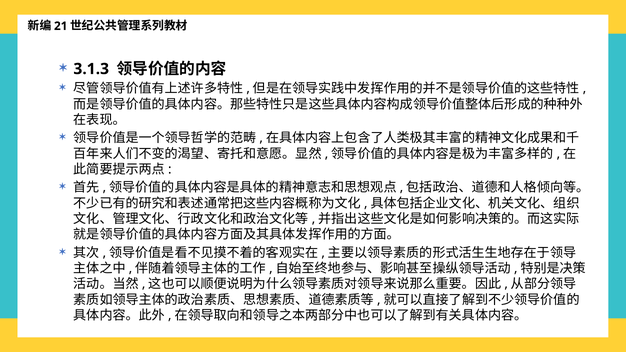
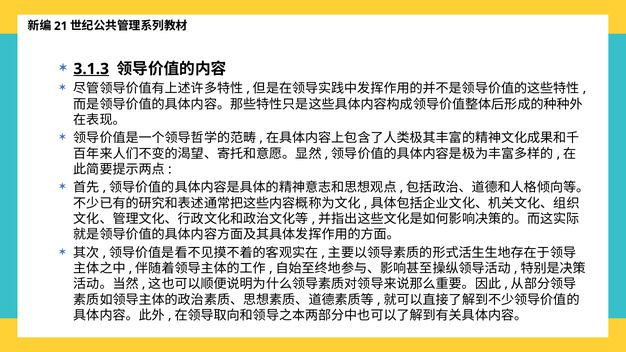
3.1.3 underline: none -> present (91, 69)
